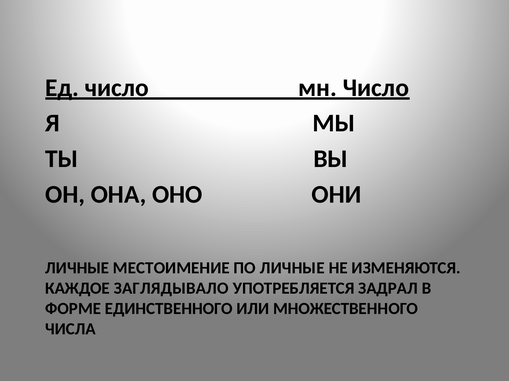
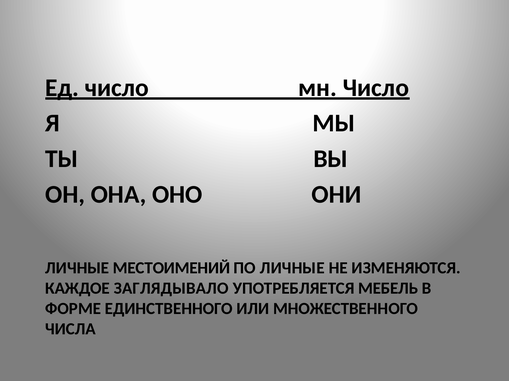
МЕСТОИМЕНИЕ: МЕСТОИМЕНИЕ -> МЕСТОИМЕНИЙ (171, 268)
ЗАДРАЛ: ЗАДРАЛ -> МЕБЕЛЬ (388, 289)
